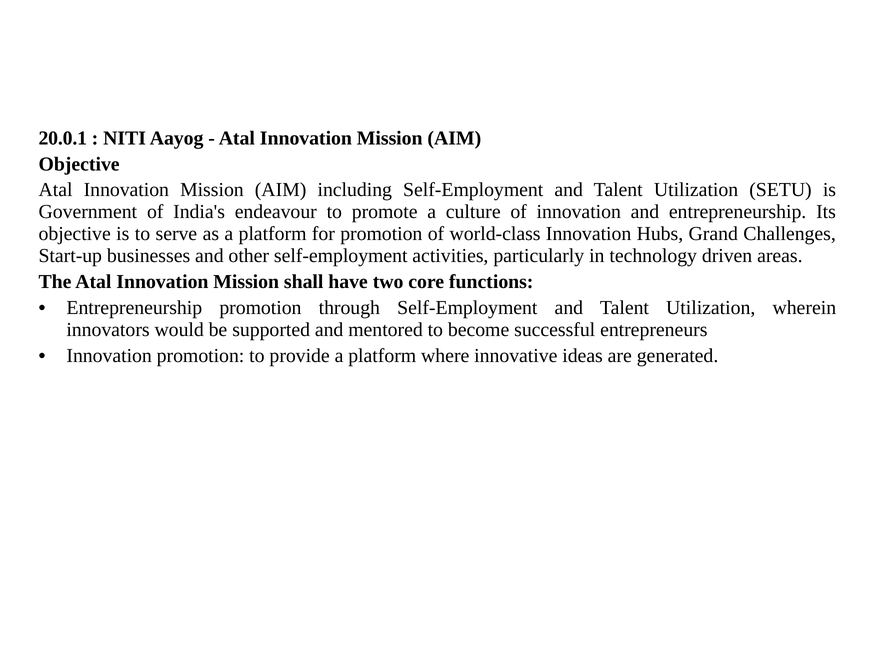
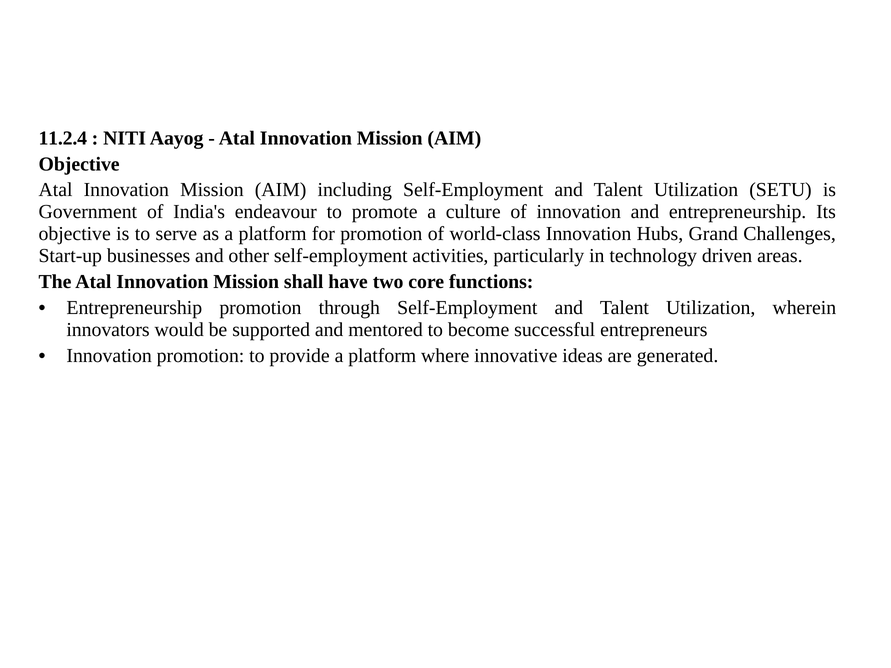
20.0.1: 20.0.1 -> 11.2.4 (63, 138)
